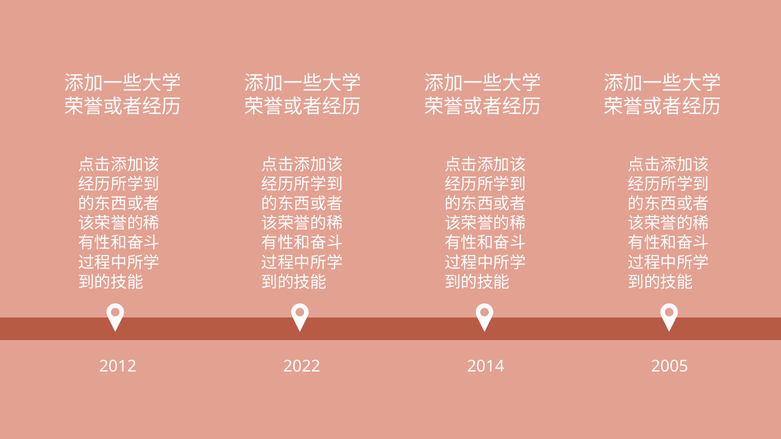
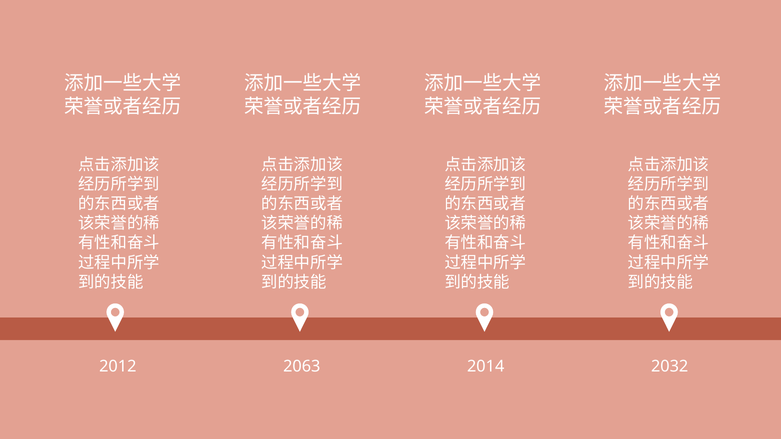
2022: 2022 -> 2063 (302, 366)
2005: 2005 -> 2032 (670, 366)
